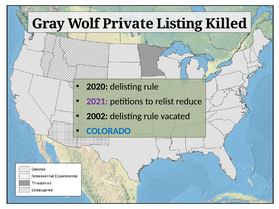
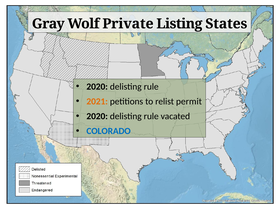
Killed: Killed -> States (226, 24)
2021 colour: purple -> orange (97, 102)
reduce: reduce -> permit (189, 102)
2002: 2002 -> 2020 (97, 116)
